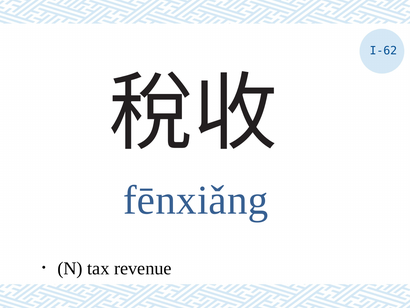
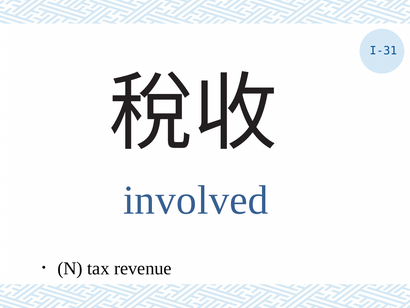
I-62: I-62 -> I-31 (383, 51)
fēnxiǎng: fēnxiǎng -> involved (196, 200)
